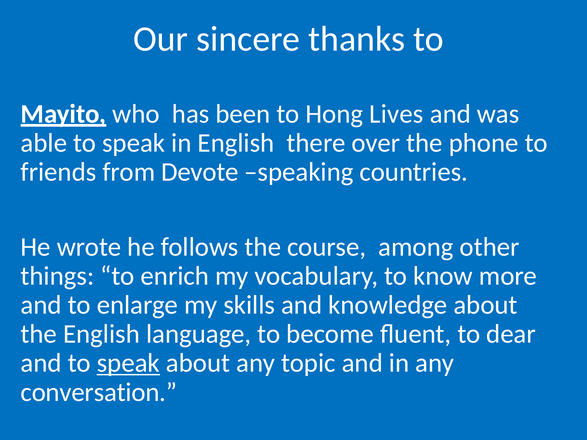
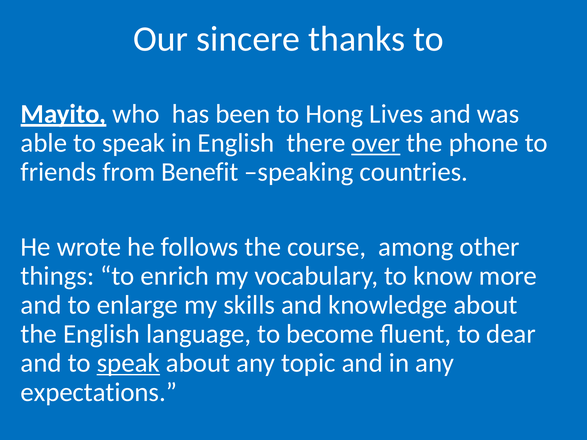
over underline: none -> present (376, 143)
Devote: Devote -> Benefit (200, 172)
conversation: conversation -> expectations (99, 392)
